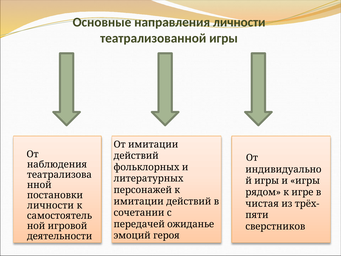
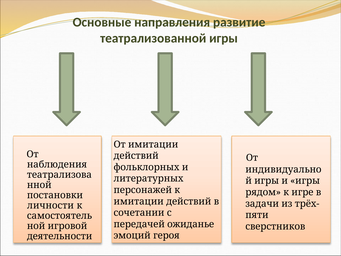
направления личности: личности -> развитие (239, 22)
чистая: чистая -> задачи (262, 203)
